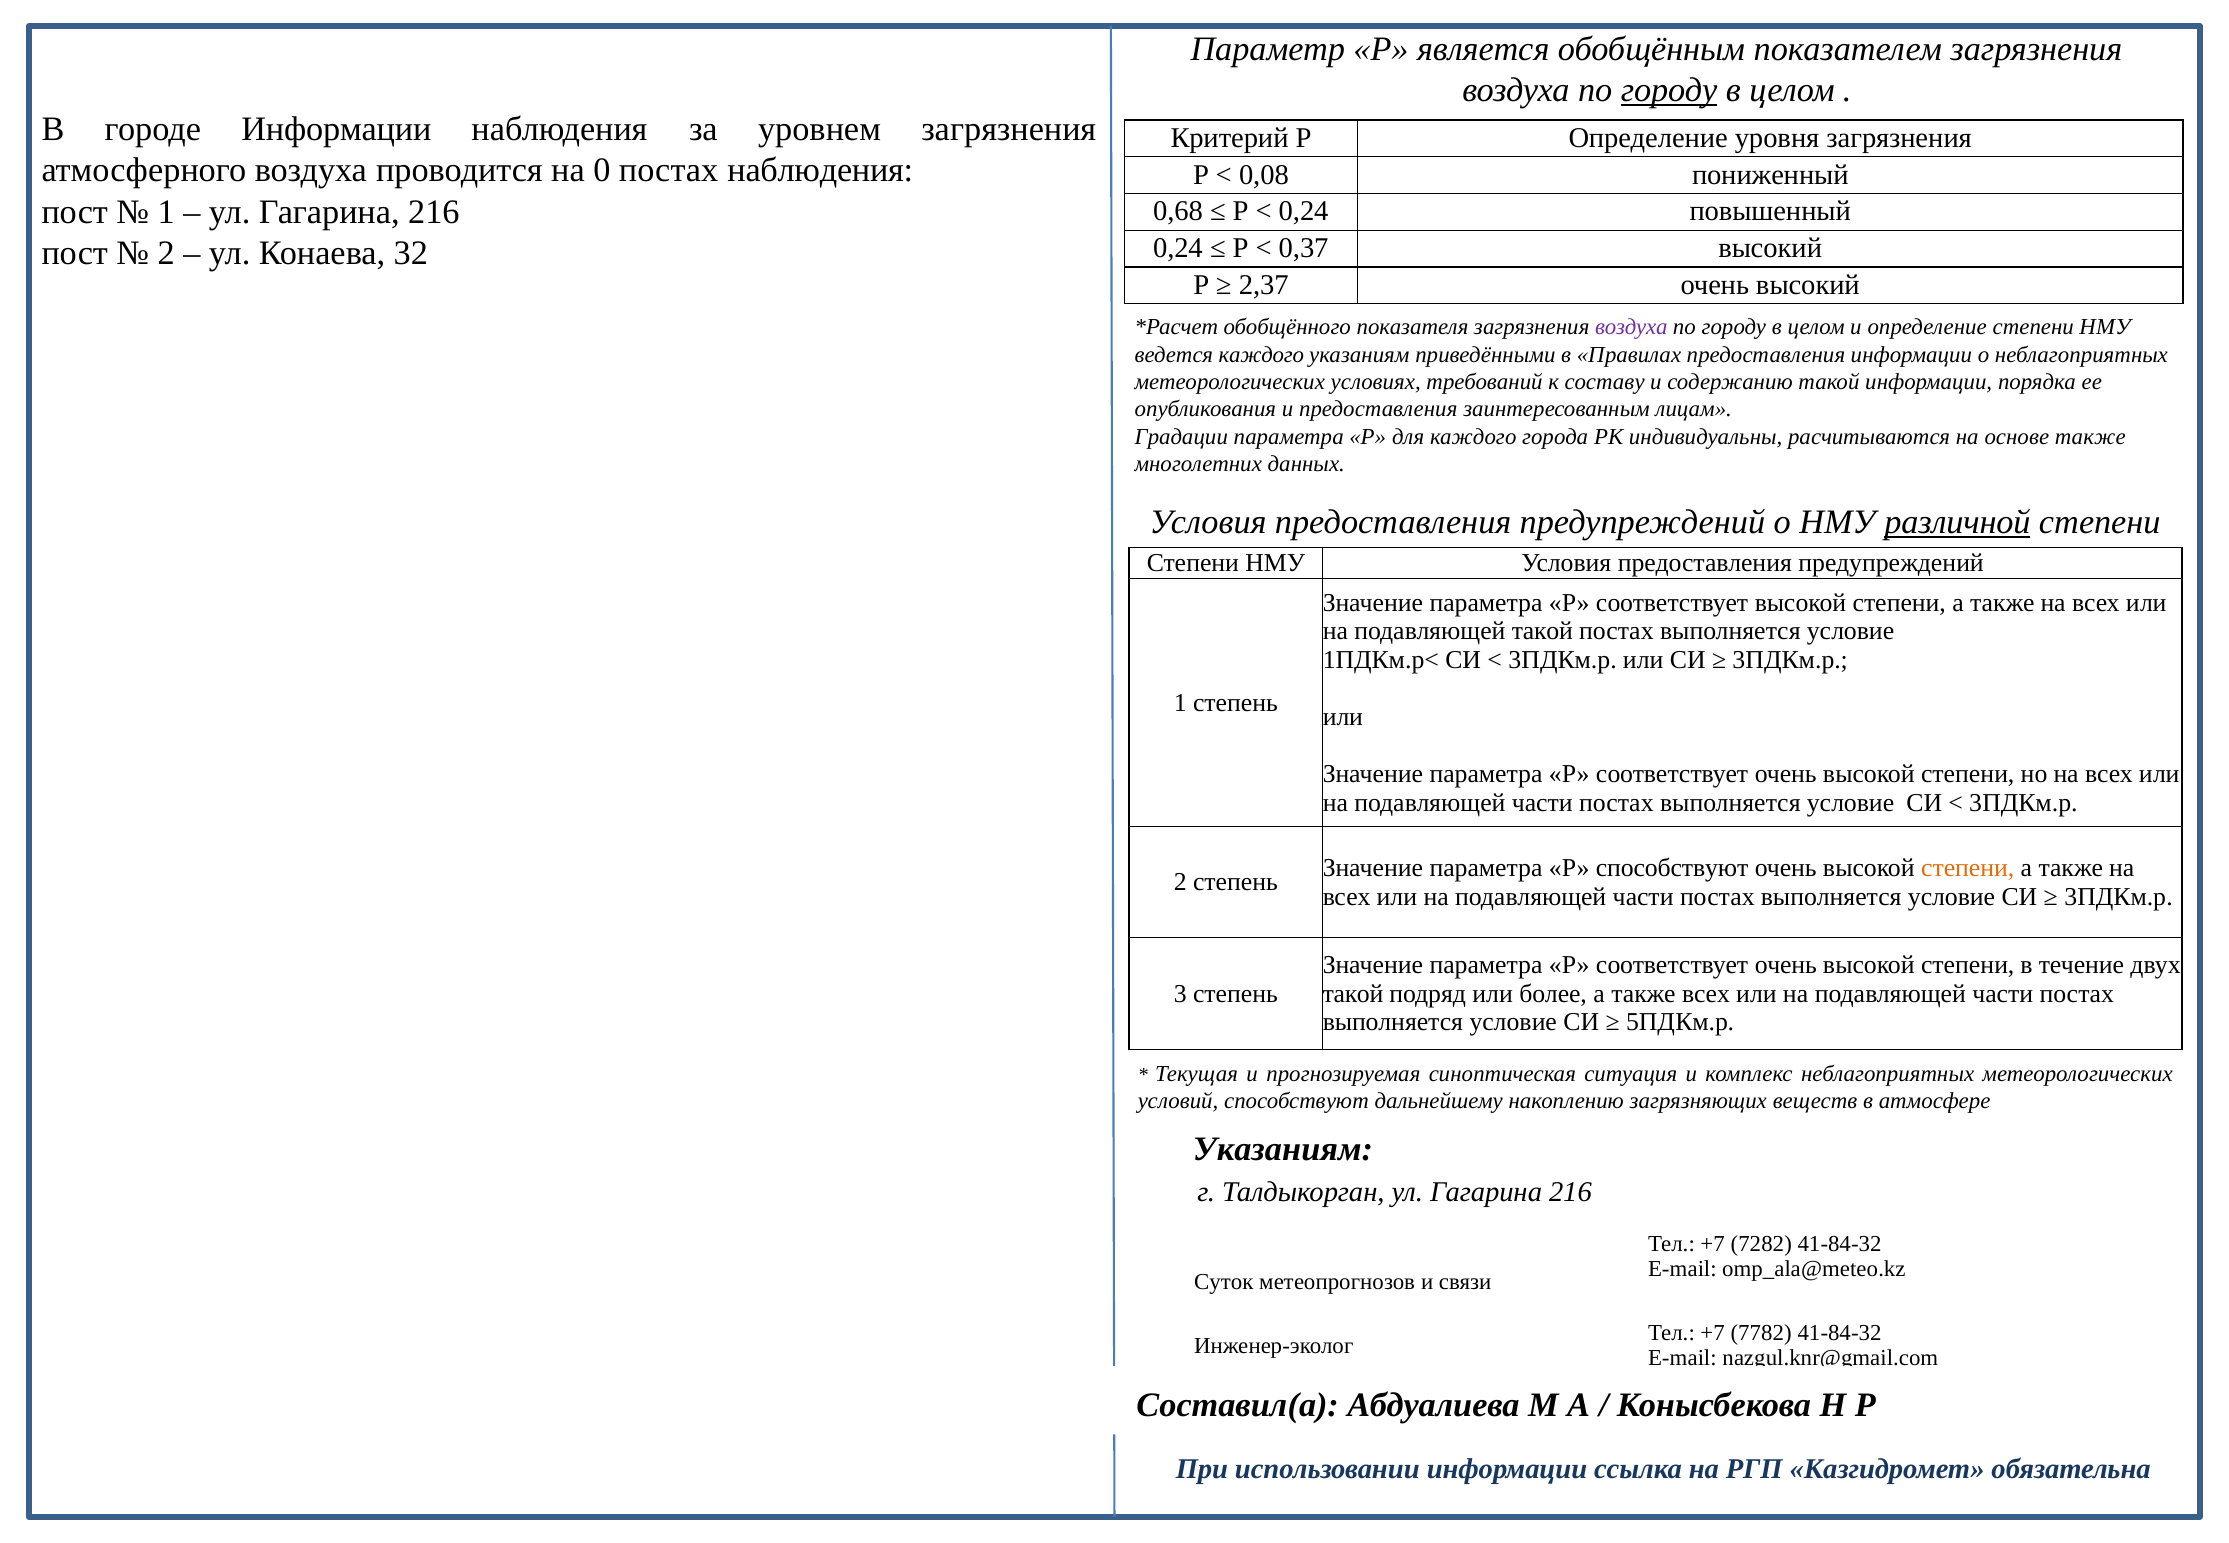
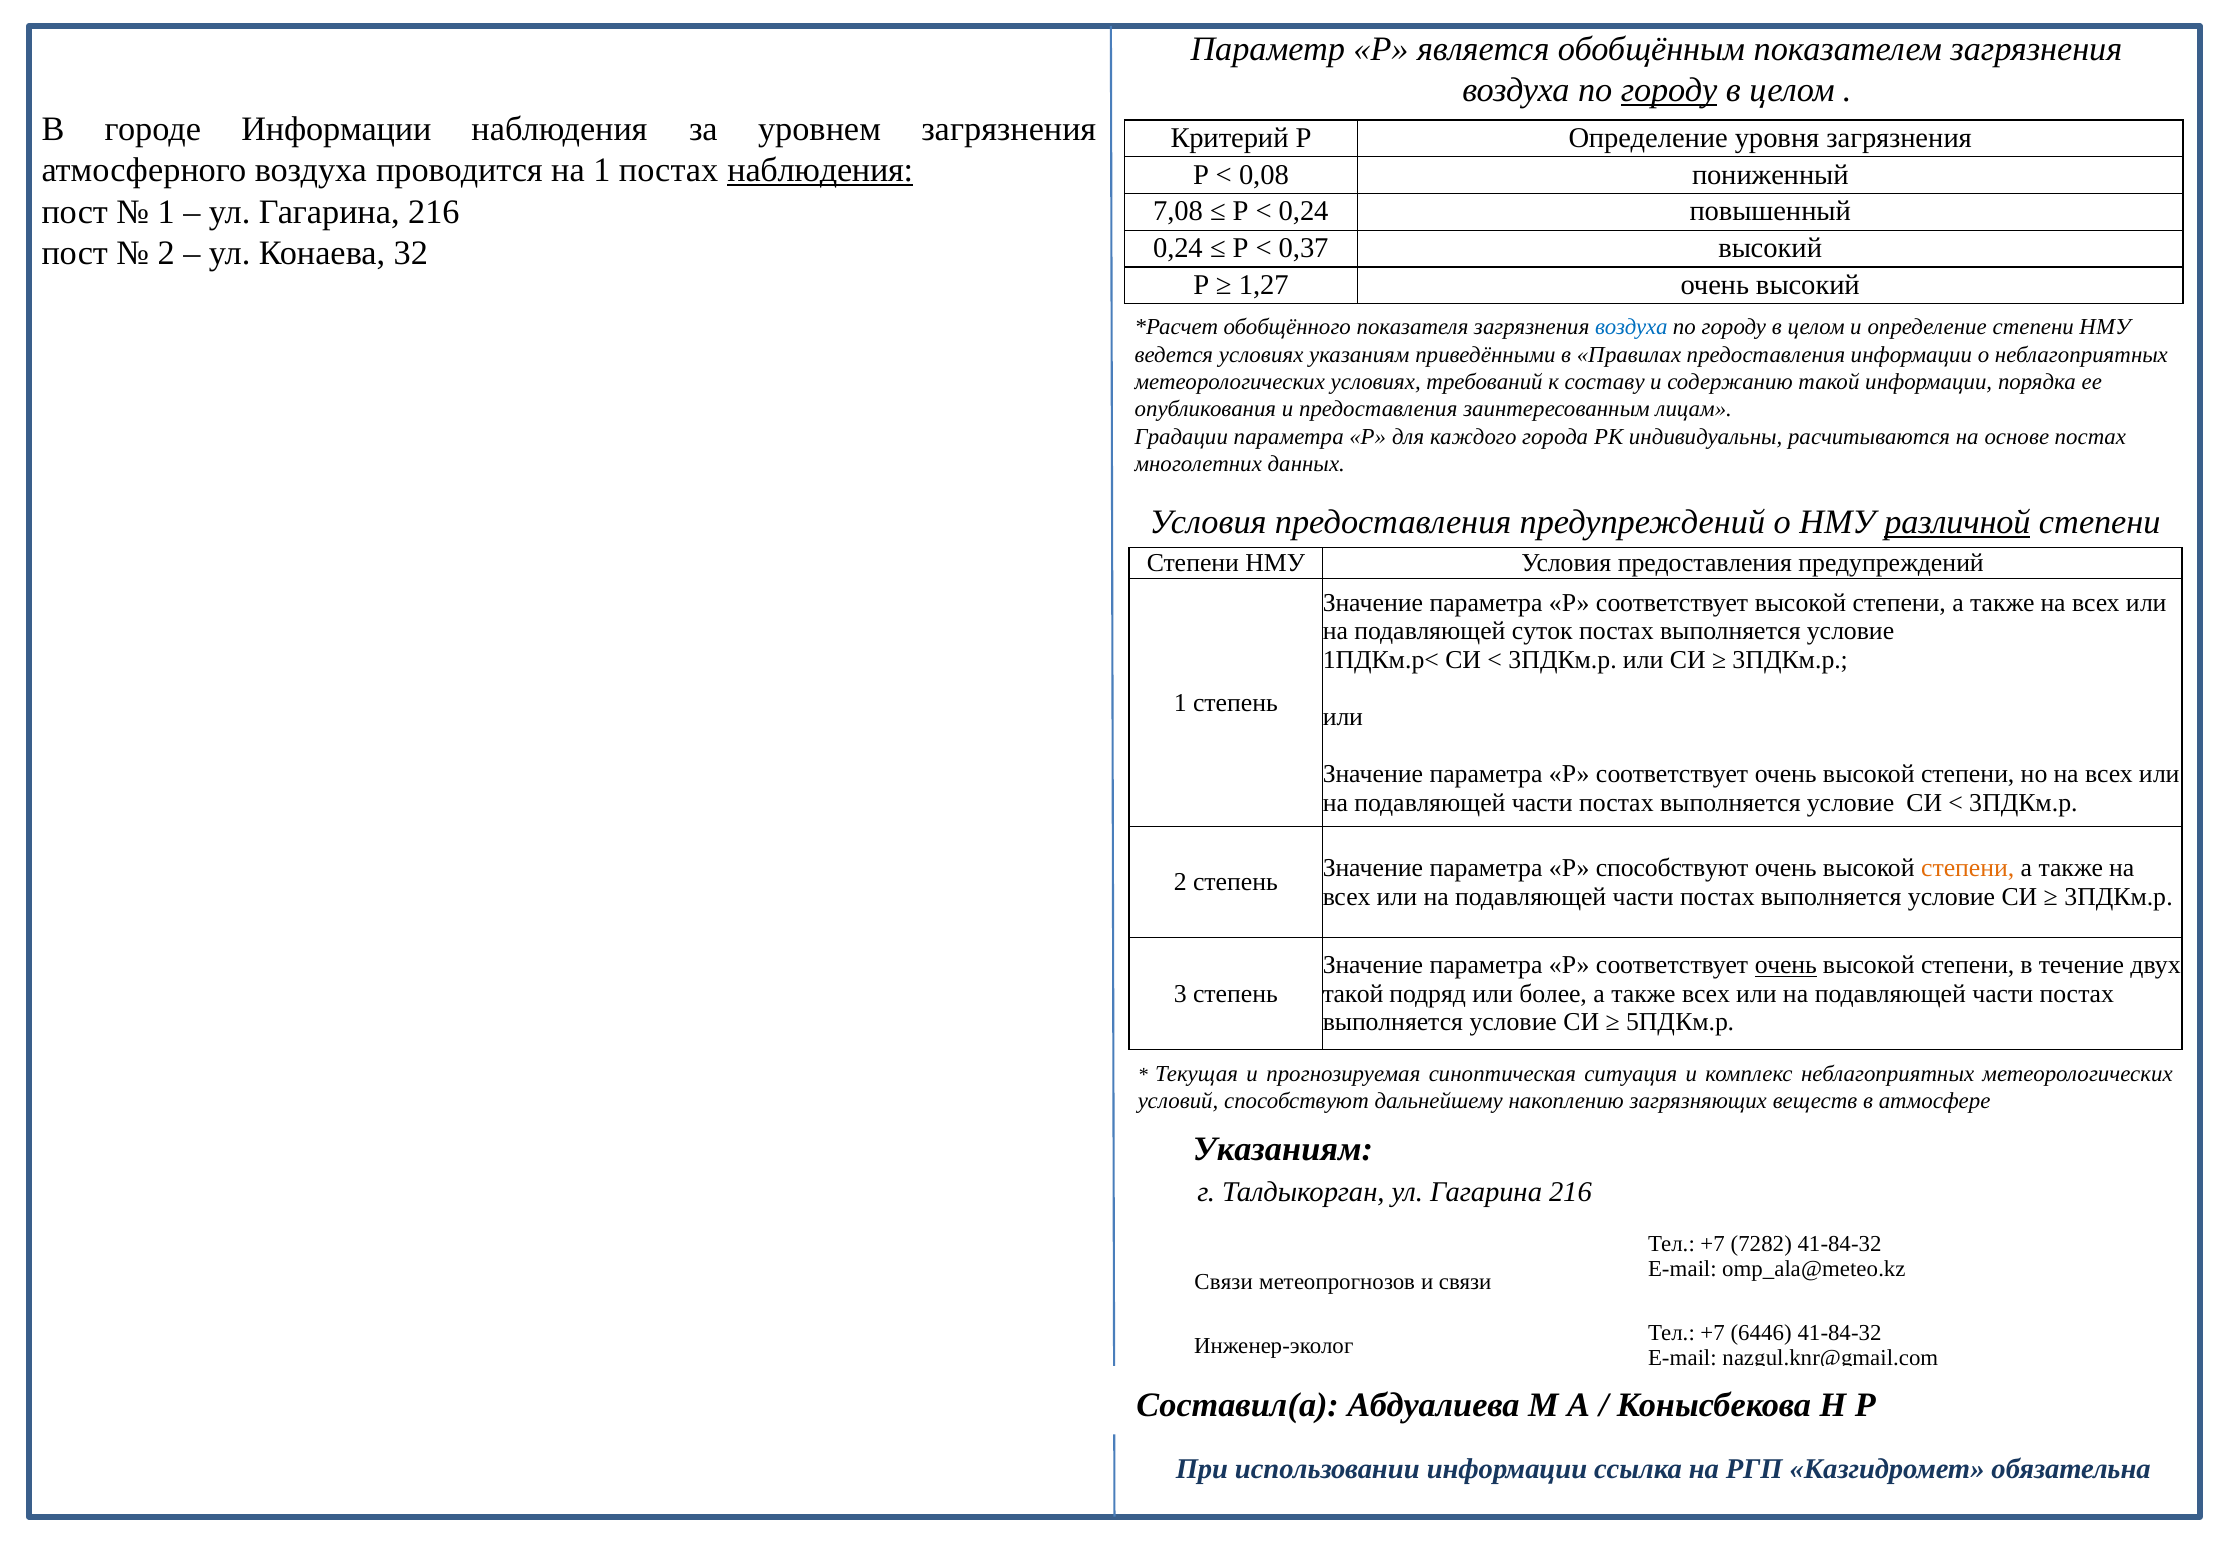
на 0: 0 -> 1 (602, 171)
наблюдения underline: none -> present (820, 171)
0,68: 0,68 -> 7,08 (1178, 212)
2,37: 2,37 -> 1,27 (1264, 285)
воздуха colour: purple -> blue (1631, 327)
ведется каждого: каждого -> условиях (1261, 355)
основе также: также -> постах (2090, 437)
подавляющей такой: такой -> суток (1542, 632)
очень underline: none -> present (1786, 965)
Суток: Суток -> Связи (1224, 1282)
7782: 7782 -> 6446 (1761, 1333)
